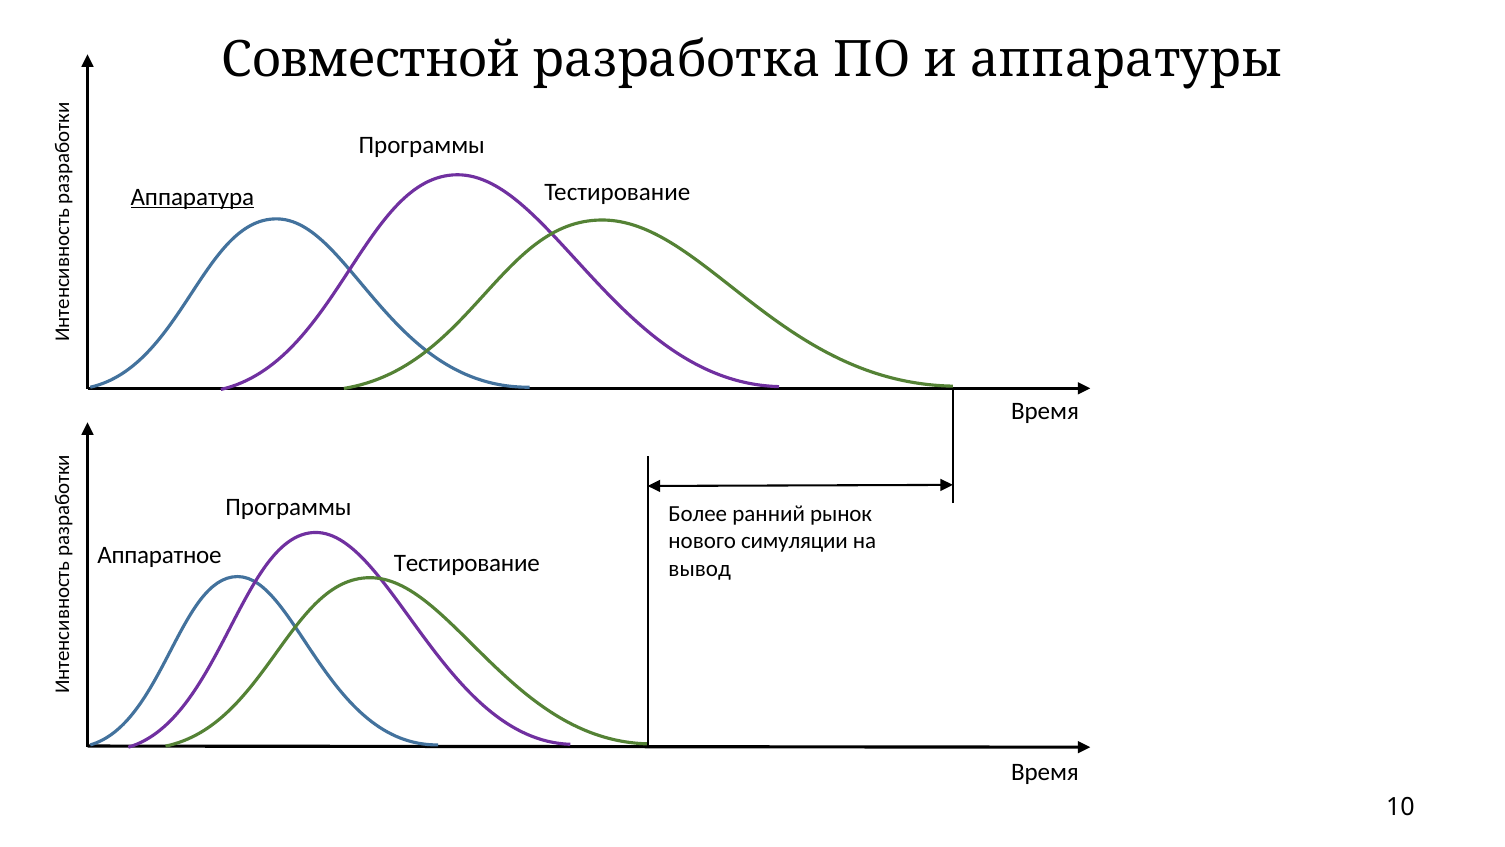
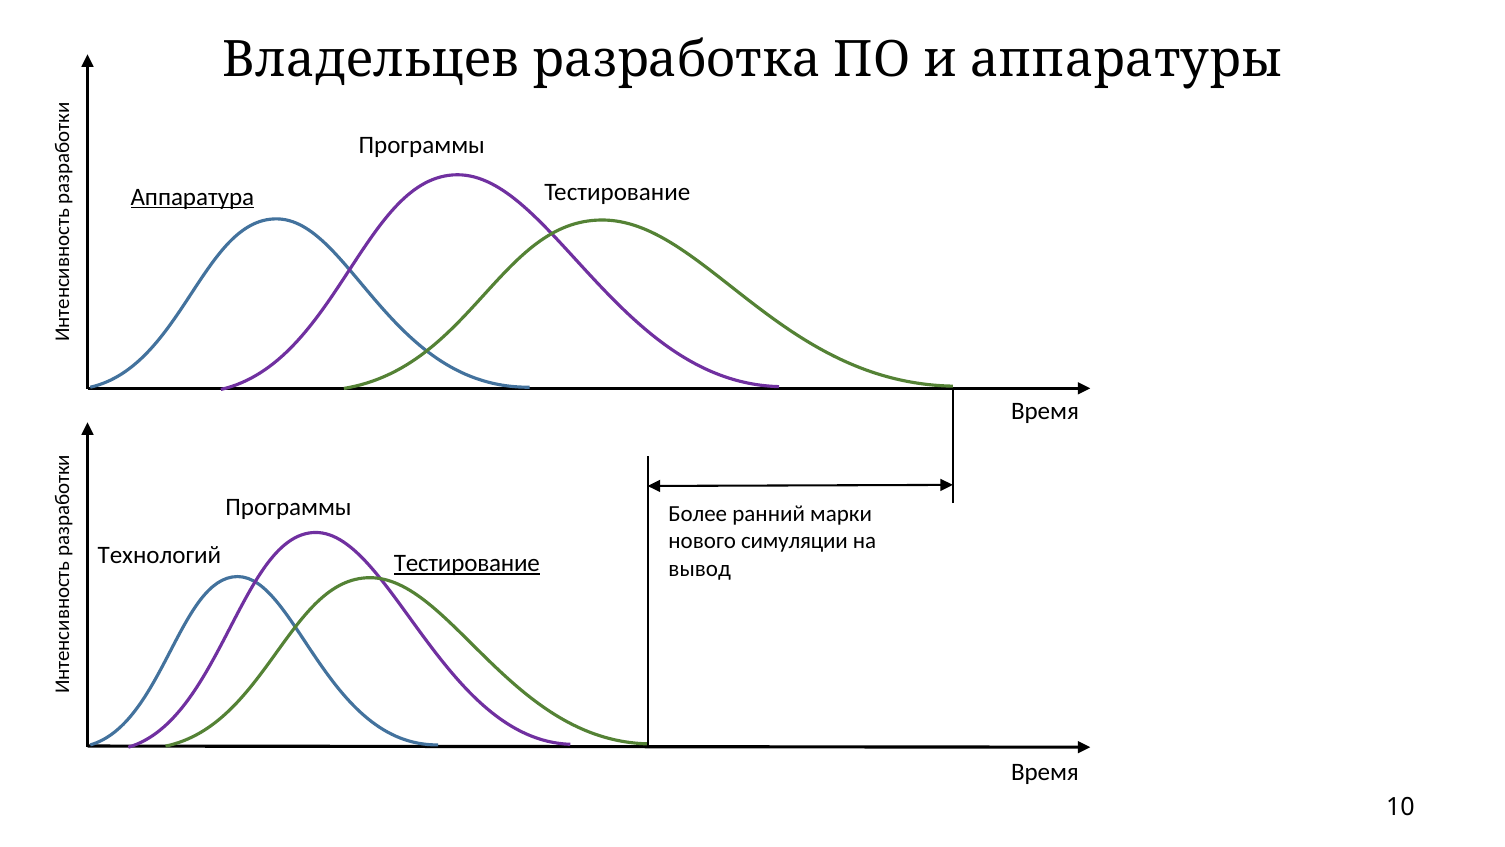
Совместной: Совместной -> Владельцев (371, 60)
рынок: рынок -> марки (841, 513)
Аппаратное: Аппаратное -> Технологий (159, 555)
Тестирование underline: none -> present (467, 563)
